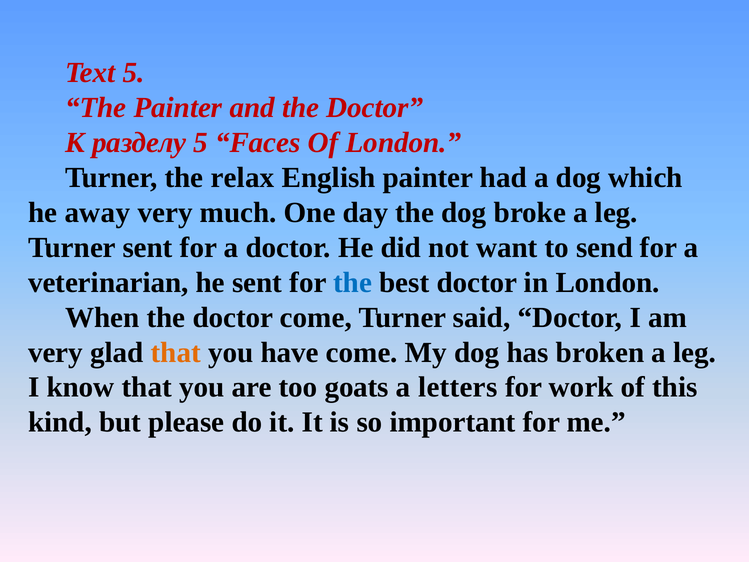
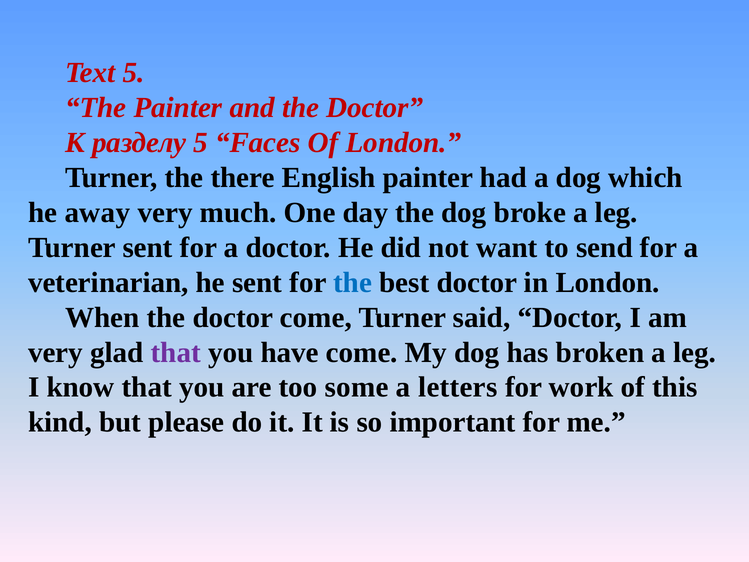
relax: relax -> there (243, 177)
that colour: orange -> purple (176, 352)
goats: goats -> some (357, 387)
